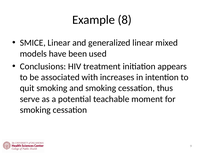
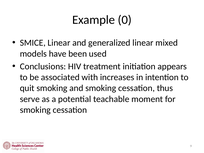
8: 8 -> 0 (125, 20)
